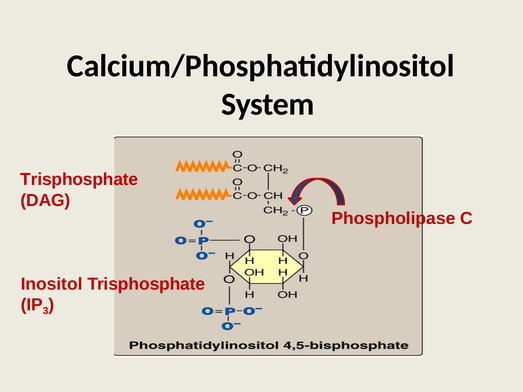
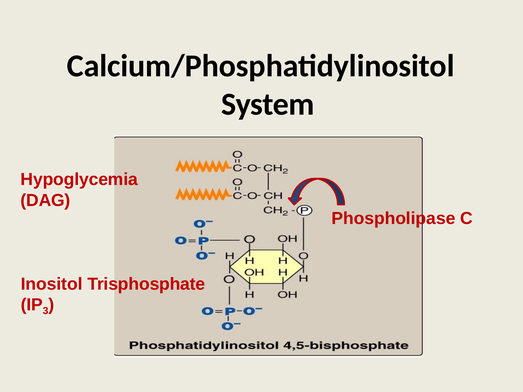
Trisphosphate: Trisphosphate -> Hypoglycemia (79, 179)
